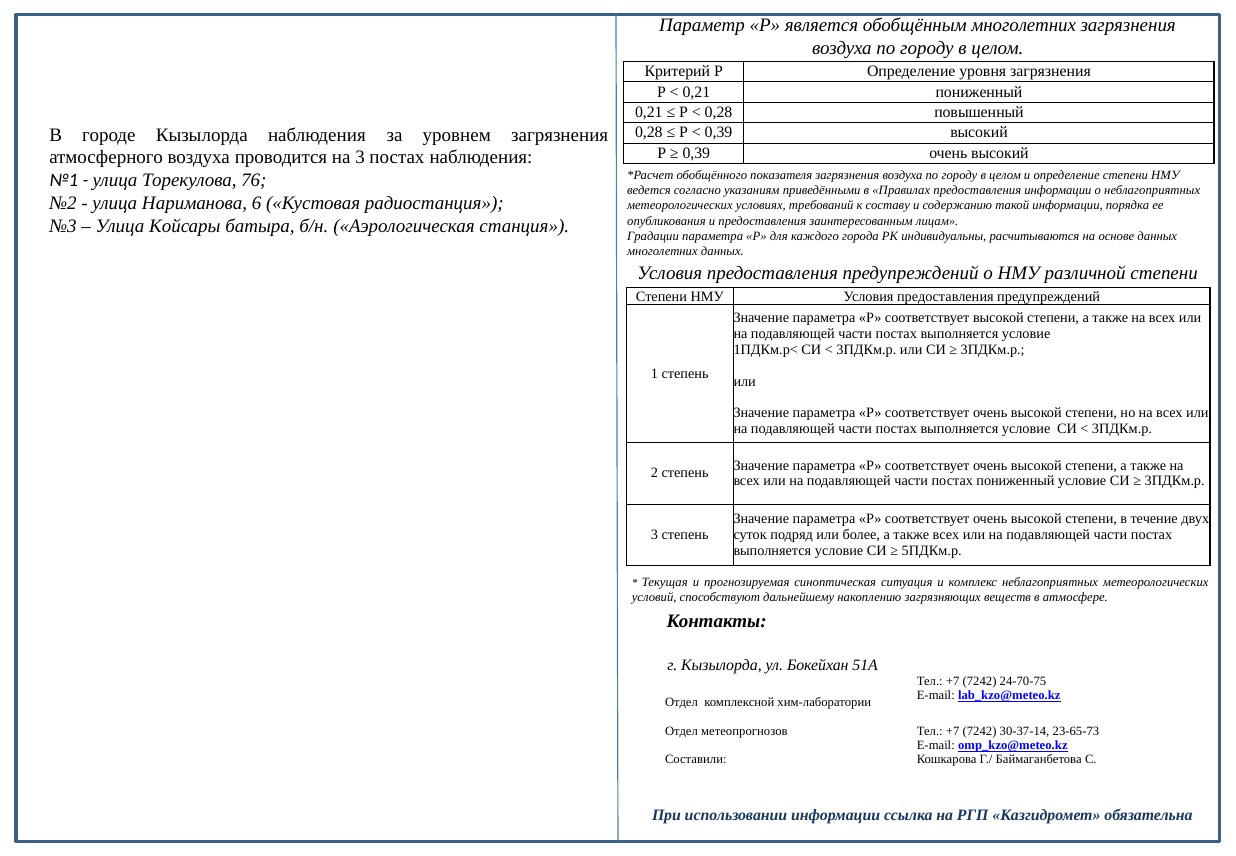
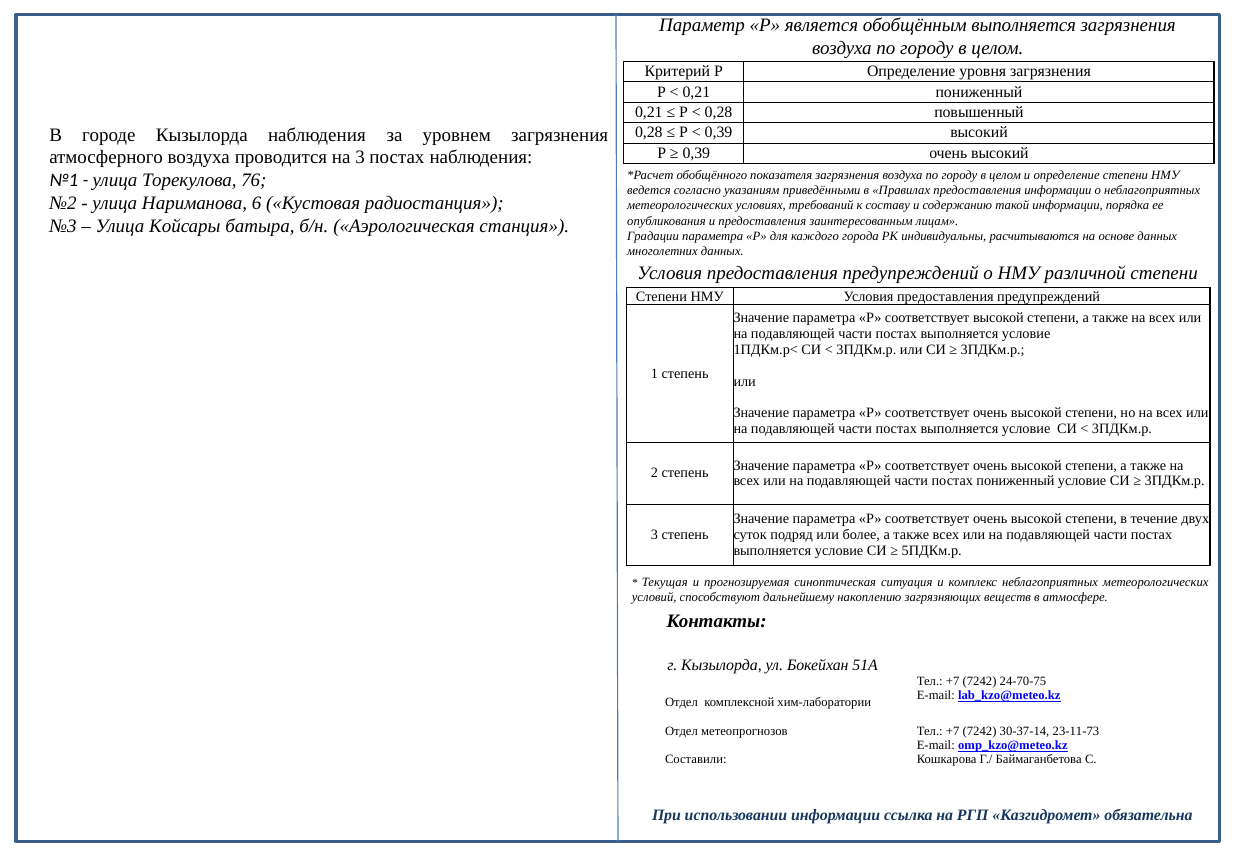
обобщённым многолетних: многолетних -> выполняется (1024, 26)
23-65-73: 23-65-73 -> 23-11-73 (1076, 731)
